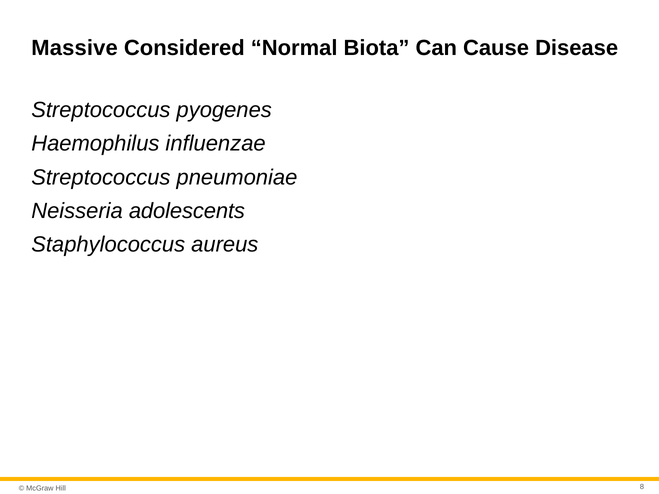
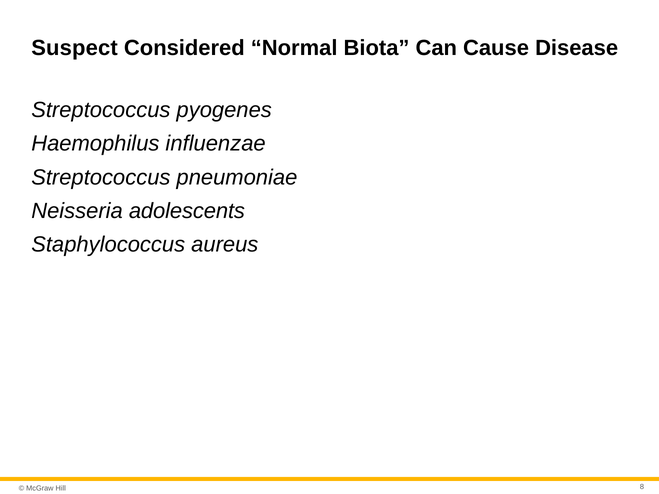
Massive: Massive -> Suspect (75, 48)
